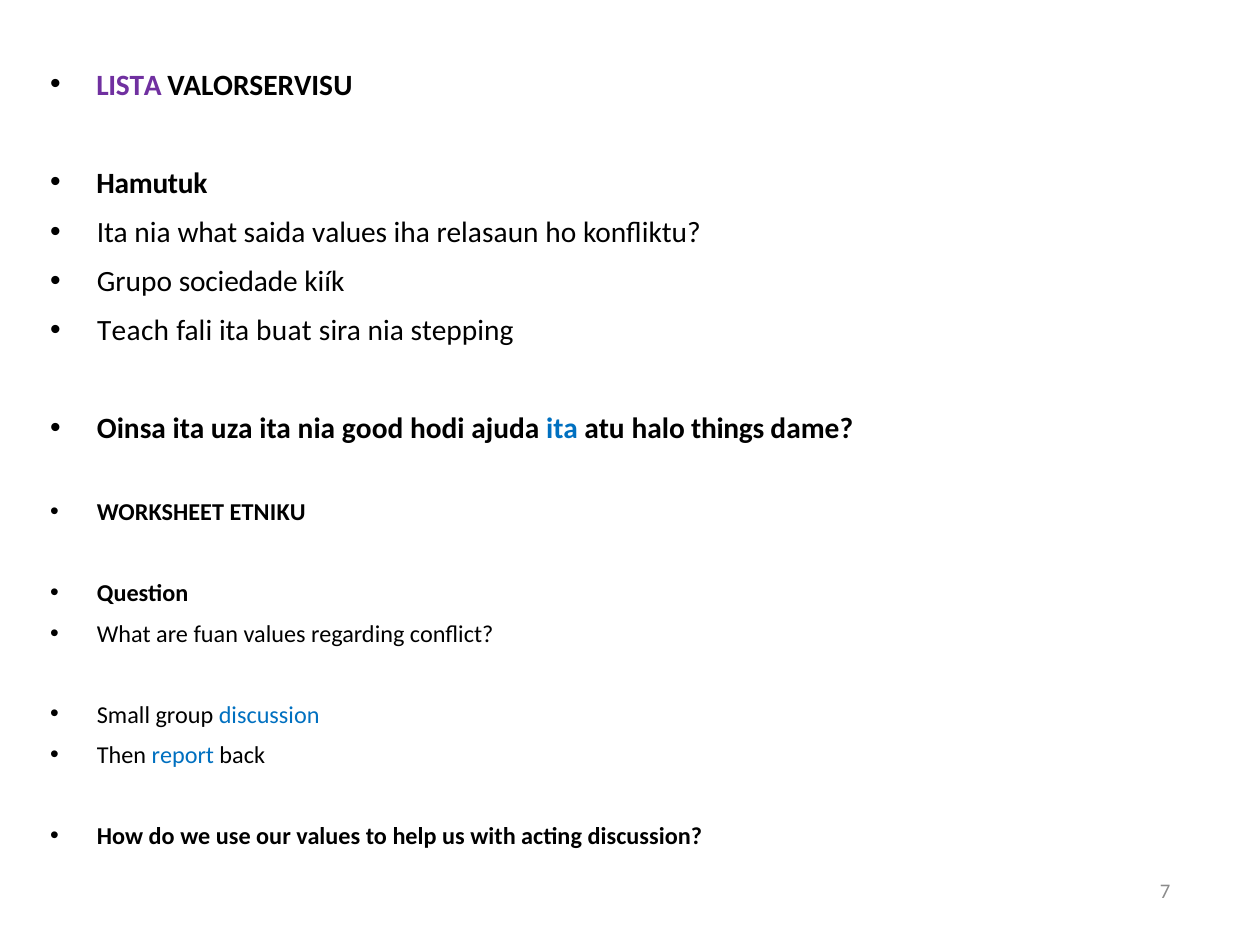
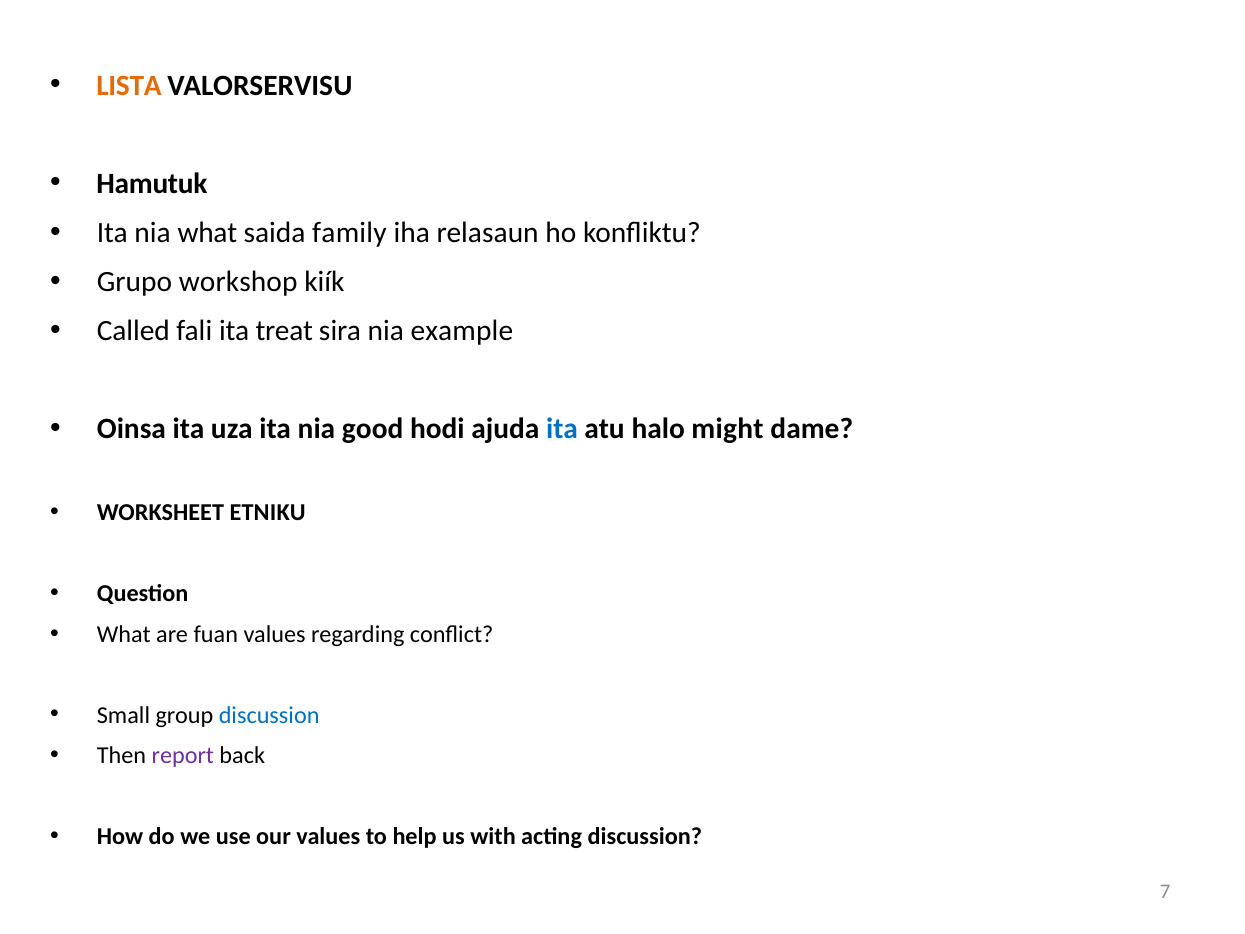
LISTA colour: purple -> orange (129, 85)
saida values: values -> family (349, 233)
sociedade: sociedade -> workshop (238, 282)
Teach: Teach -> Called (133, 331)
buat: buat -> treat (284, 331)
stepping: stepping -> example (462, 331)
things: things -> might (727, 429)
report colour: blue -> purple (183, 755)
